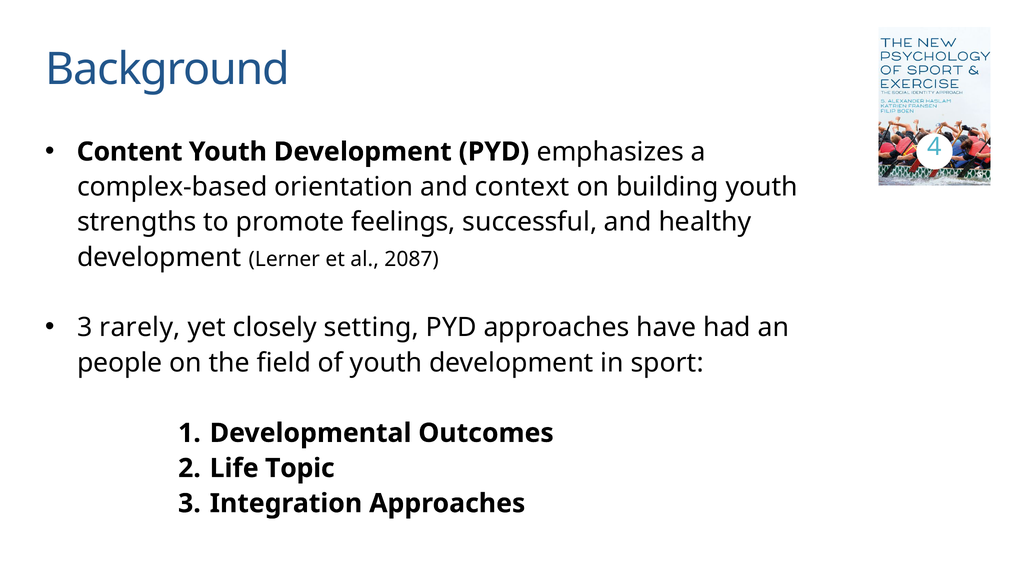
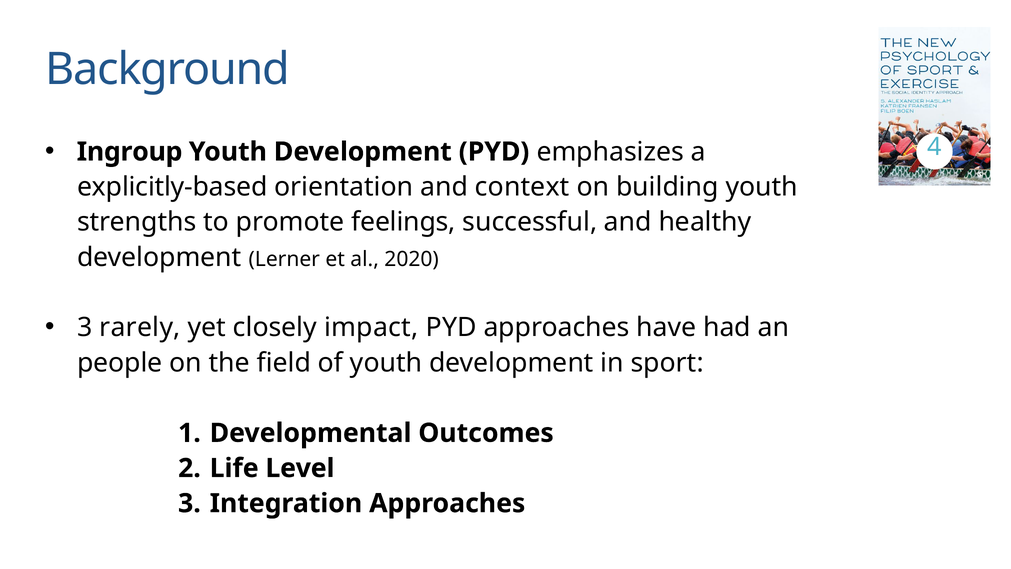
Content: Content -> Ingroup (130, 152)
complex-based: complex-based -> explicitly-based (172, 187)
2087: 2087 -> 2020 (412, 259)
setting: setting -> impact (371, 327)
Topic: Topic -> Level (300, 468)
